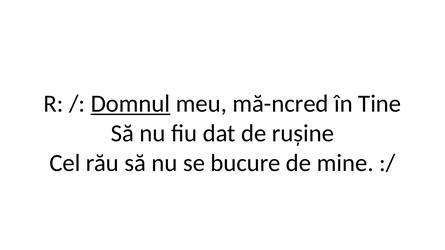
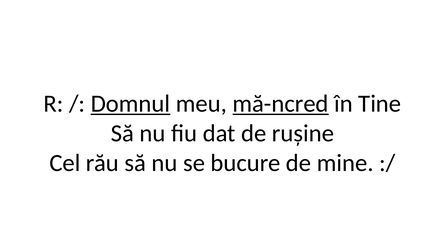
mă-ncred underline: none -> present (281, 104)
